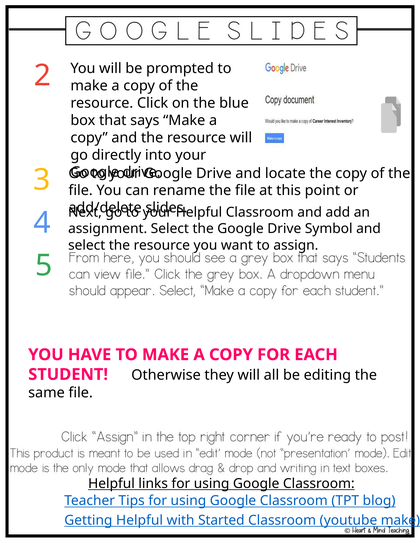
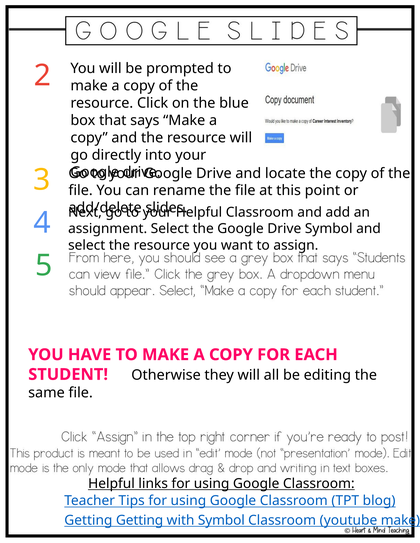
Getting Helpful: Helpful -> Getting (140, 521)
with Started: Started -> Symbol (221, 521)
